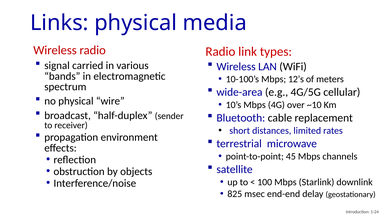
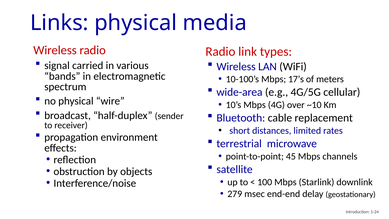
12’s: 12’s -> 17’s (296, 79)
825: 825 -> 279 (235, 194)
